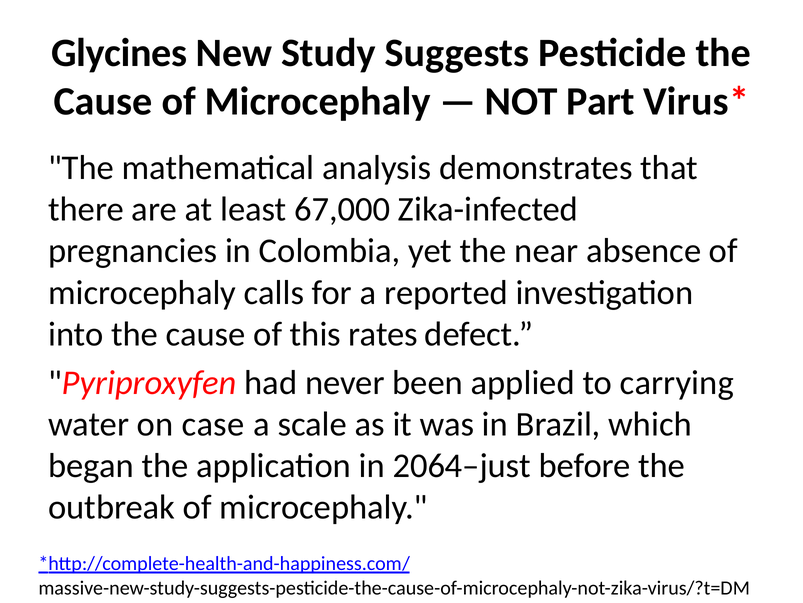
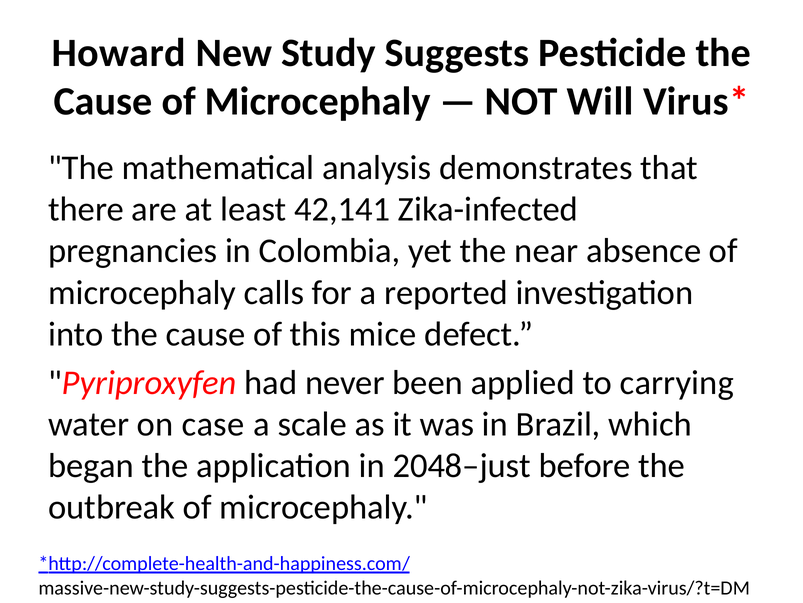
Glycines: Glycines -> Howard (119, 53)
Part: Part -> Will (600, 101)
67,000: 67,000 -> 42,141 (342, 209)
rates: rates -> mice (383, 334)
2064–just: 2064–just -> 2048–just (462, 465)
